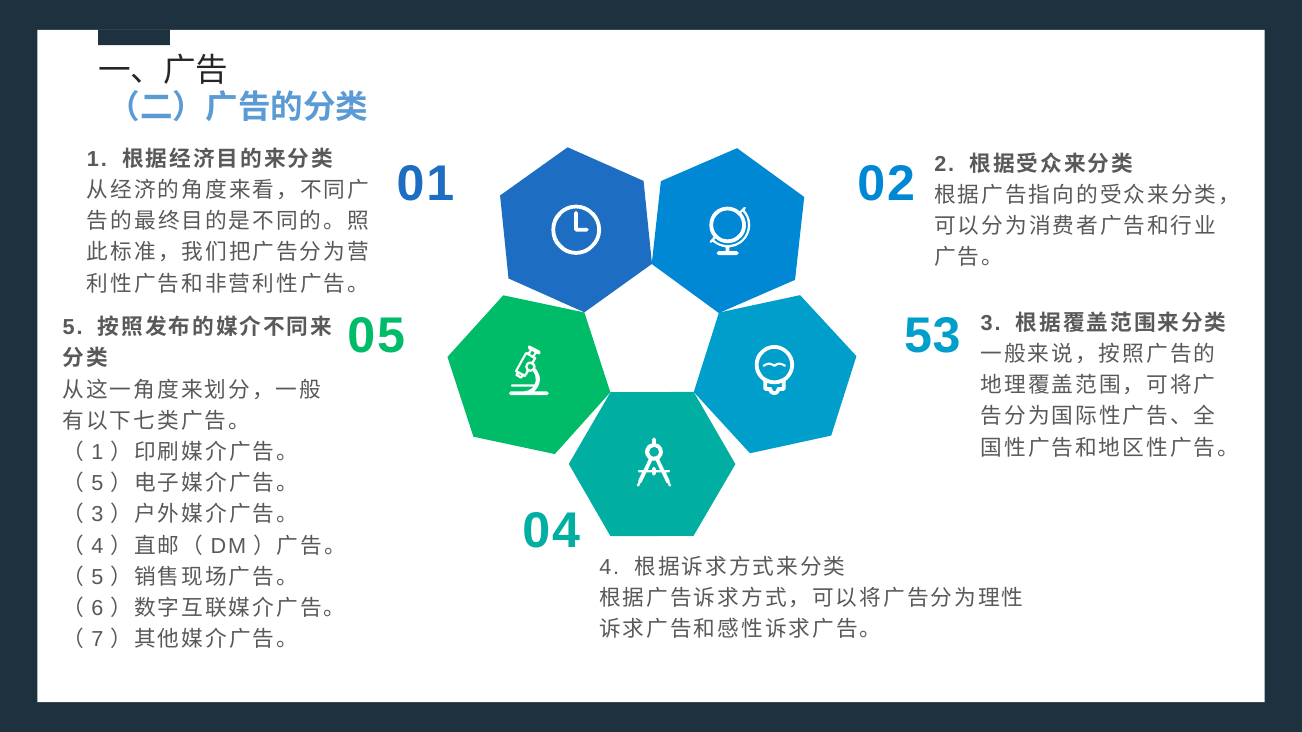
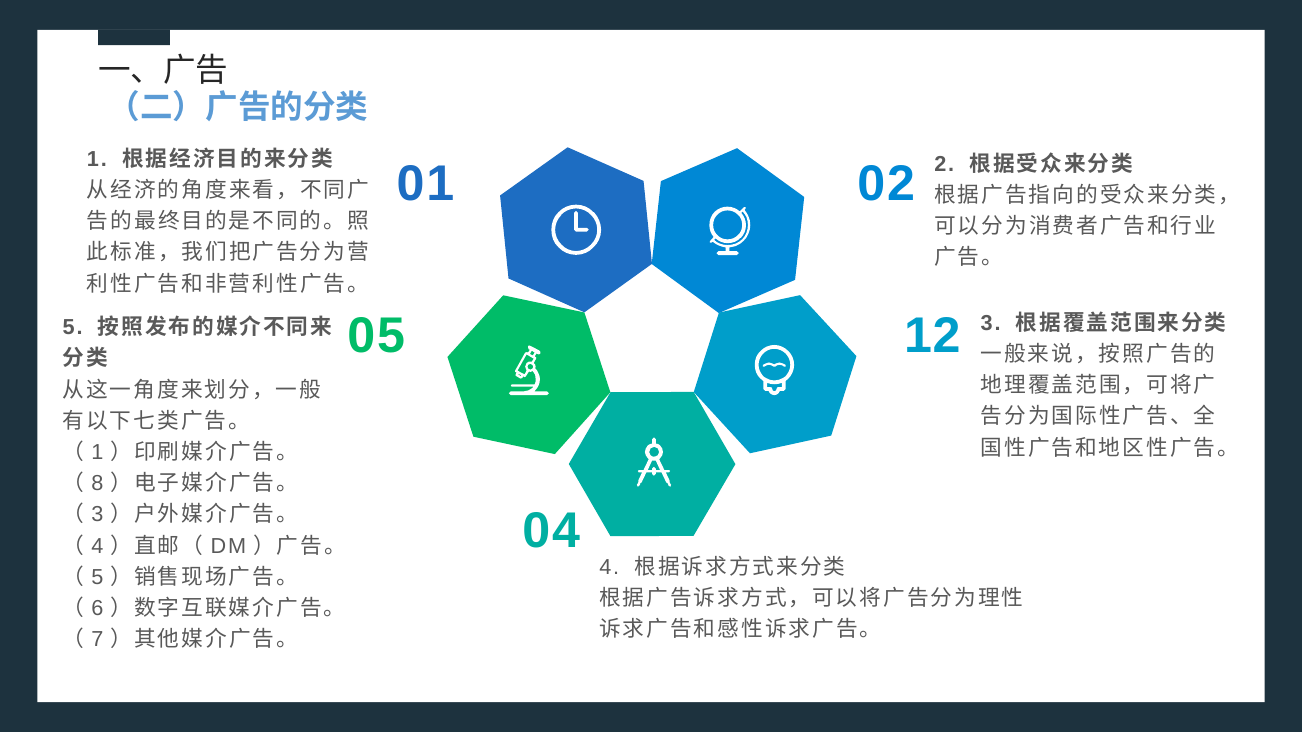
53: 53 -> 12 (932, 337)
5: 5 -> 8 (98, 484)
